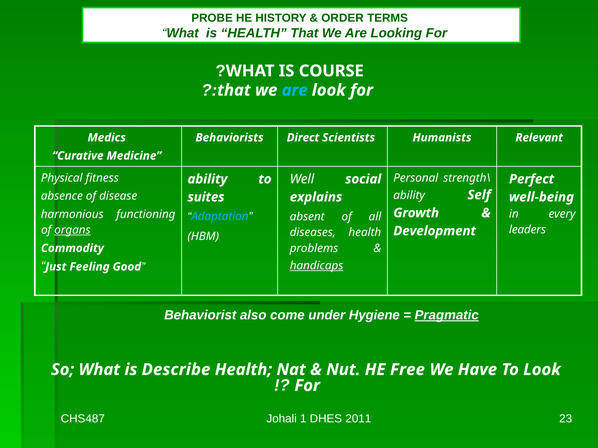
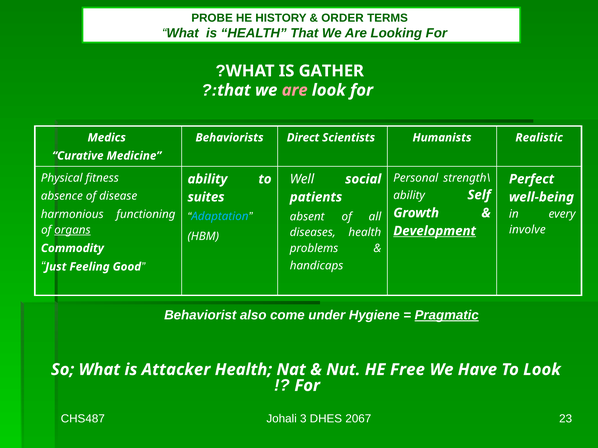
COURSE: COURSE -> GATHER (331, 71)
are colour: light blue -> pink (295, 90)
Relevant: Relevant -> Realistic (539, 138)
explains: explains -> patients (316, 197)
leaders: leaders -> involve (527, 230)
Development underline: none -> present (435, 231)
handicaps underline: present -> none (317, 266)
Describe: Describe -> Attacker (176, 370)
1: 1 -> 3 (303, 419)
2011: 2011 -> 2067 (358, 419)
